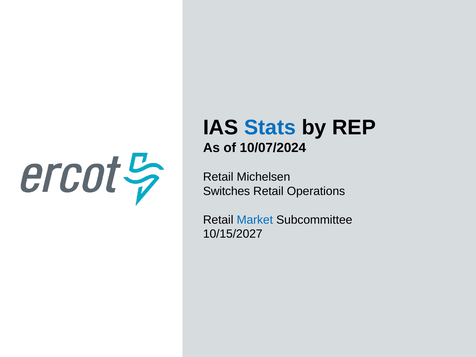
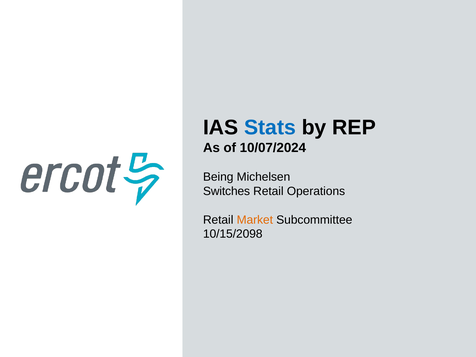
Retail: Retail -> Being (218, 177)
Market colour: blue -> orange (255, 220)
10/15/2027: 10/15/2027 -> 10/15/2098 (233, 234)
